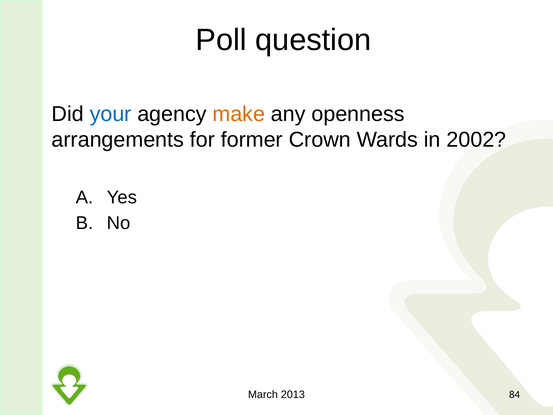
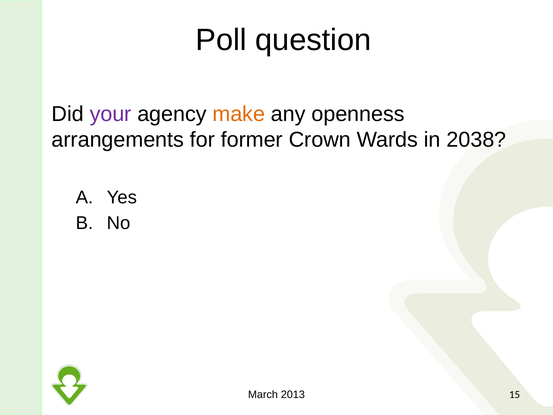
your colour: blue -> purple (111, 114)
2002: 2002 -> 2038 (476, 140)
84: 84 -> 15 (515, 394)
